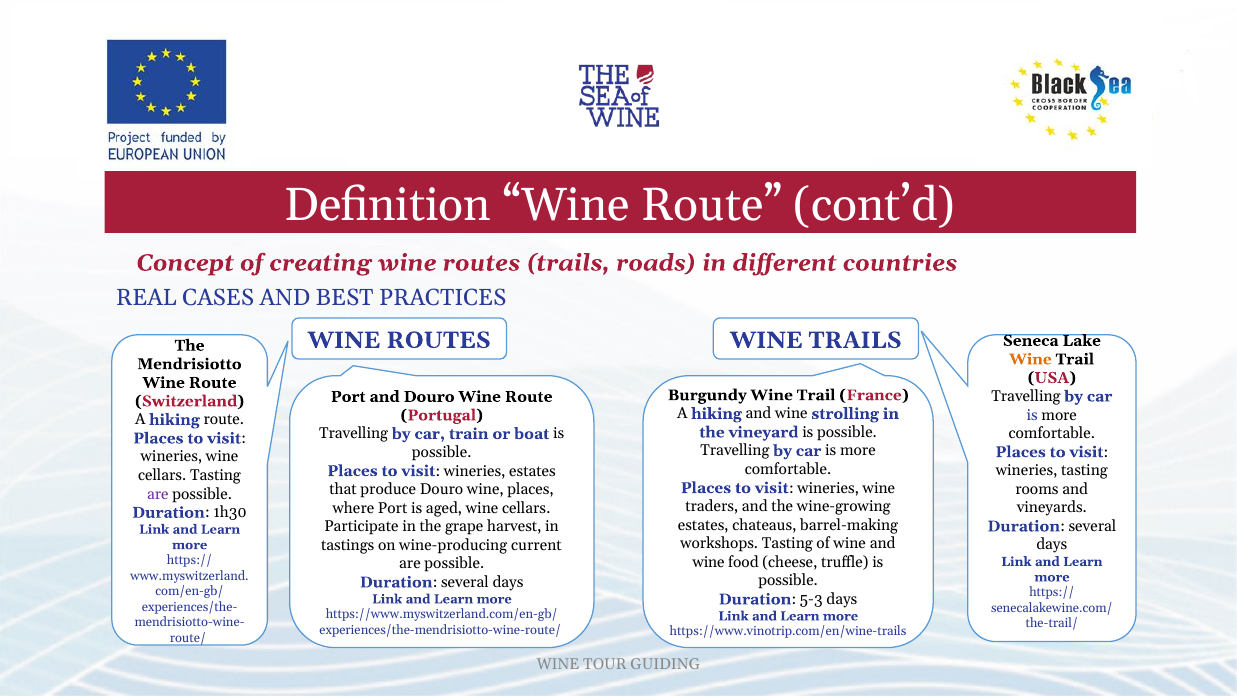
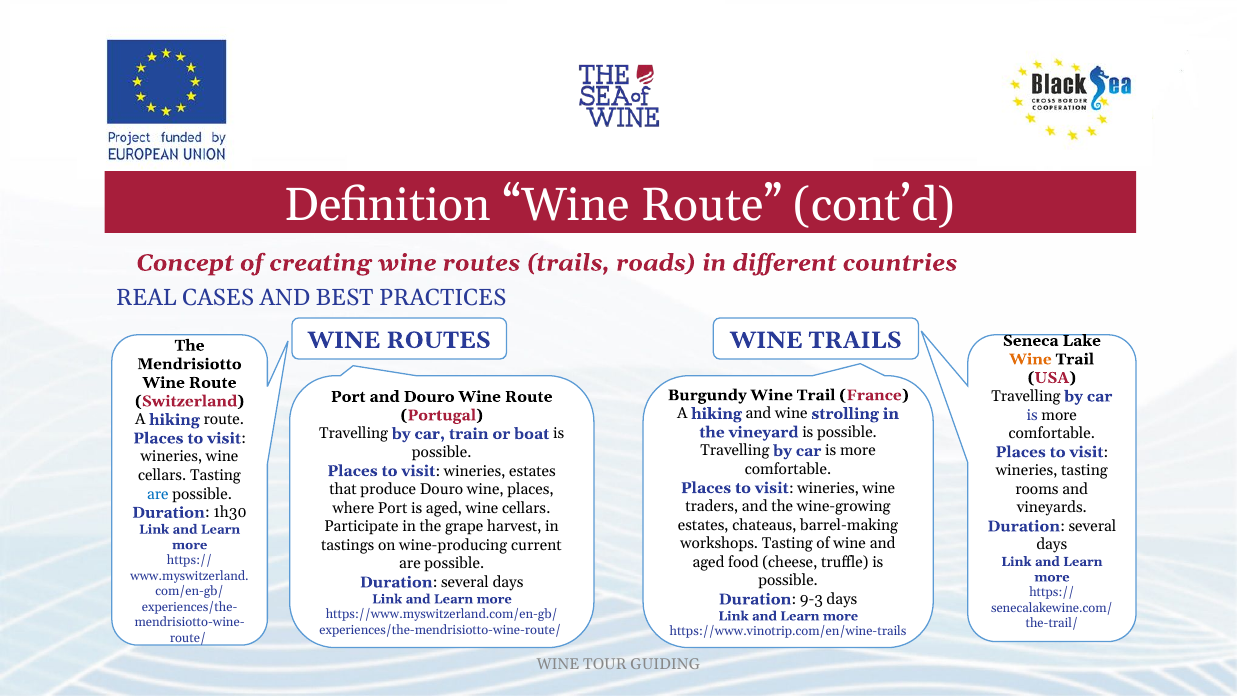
are colour: purple -> blue (158, 494)
wine: wine -> aged (709, 562)
5-3: 5-3 -> 9-3 (811, 599)
